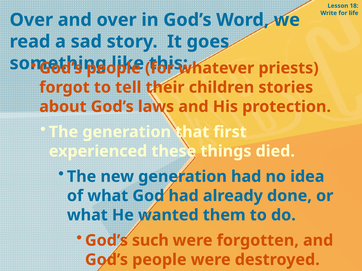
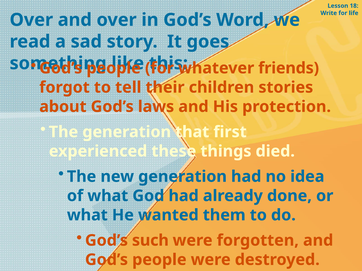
priests: priests -> friends (289, 68)
